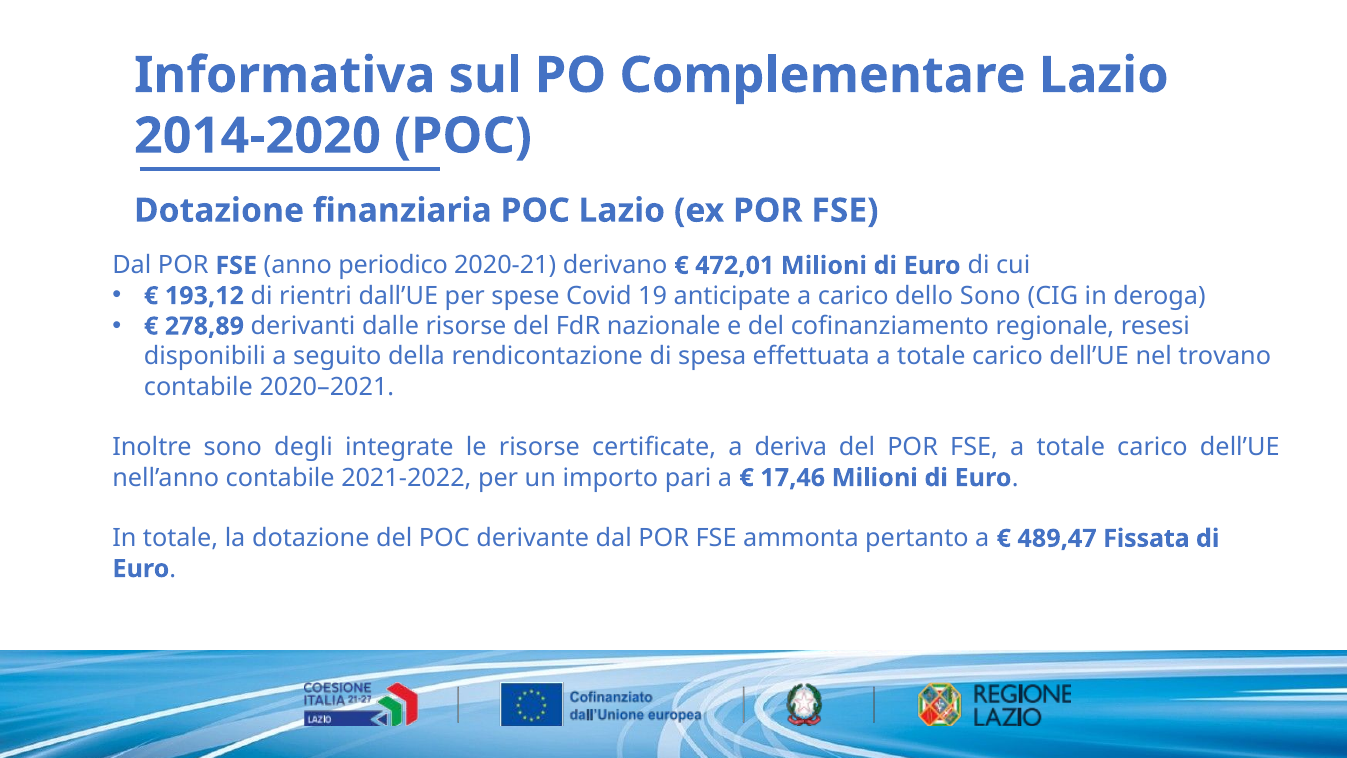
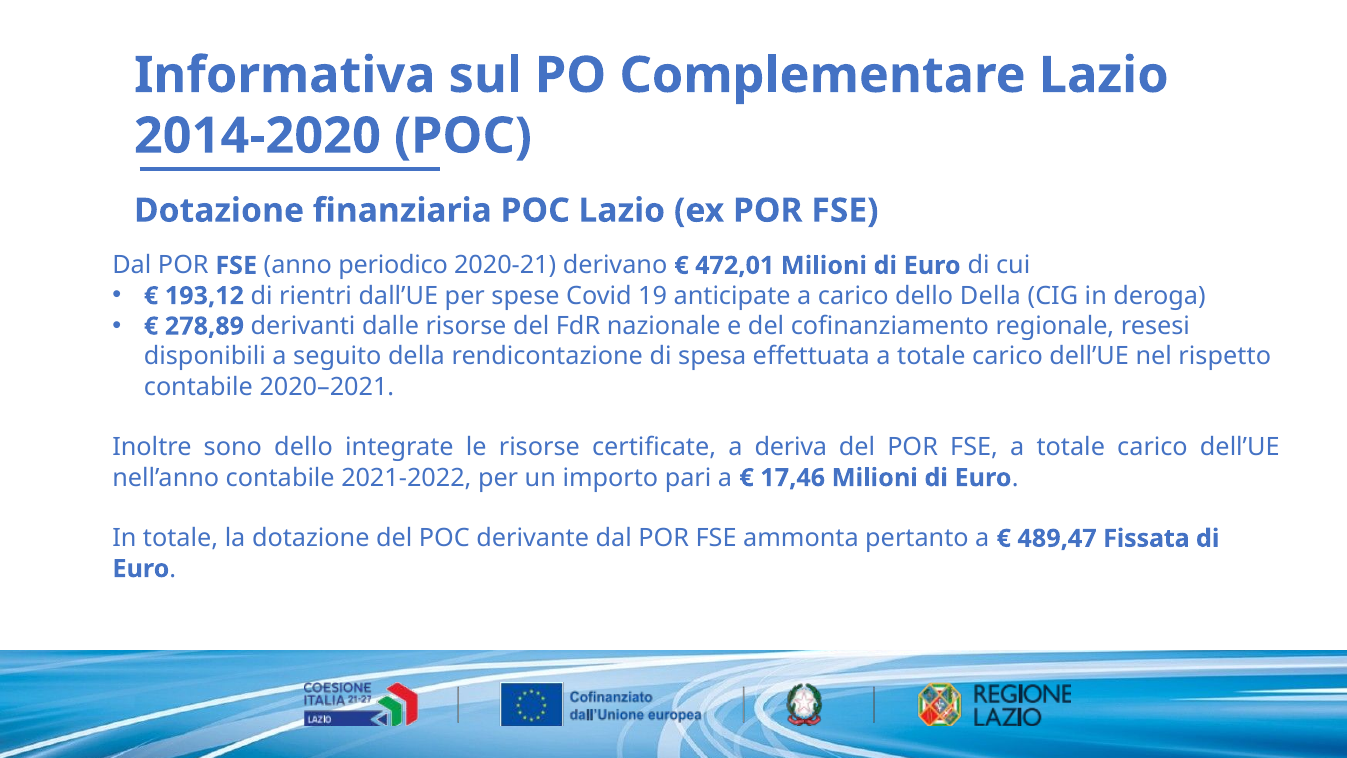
dello Sono: Sono -> Della (990, 296)
trovano: trovano -> rispetto (1225, 356)
sono degli: degli -> dello (304, 447)
